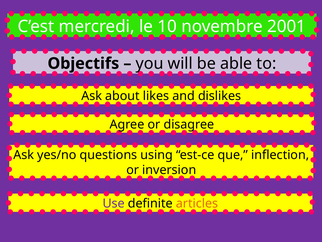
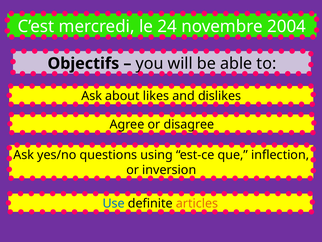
10: 10 -> 24 (167, 26)
2001: 2001 -> 2004 (287, 26)
Use colour: purple -> blue (114, 203)
